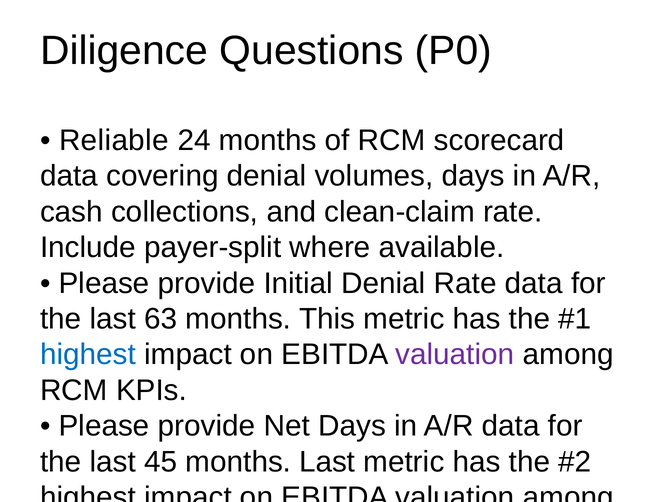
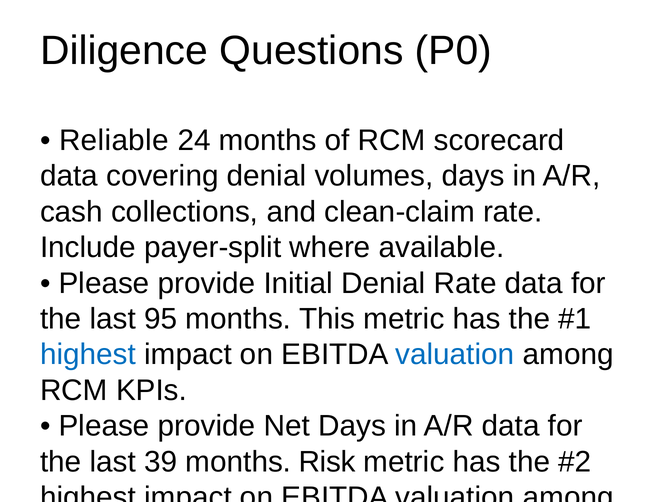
63: 63 -> 95 (161, 319)
valuation colour: purple -> blue (455, 354)
45: 45 -> 39 (161, 461)
months Last: Last -> Risk (327, 461)
